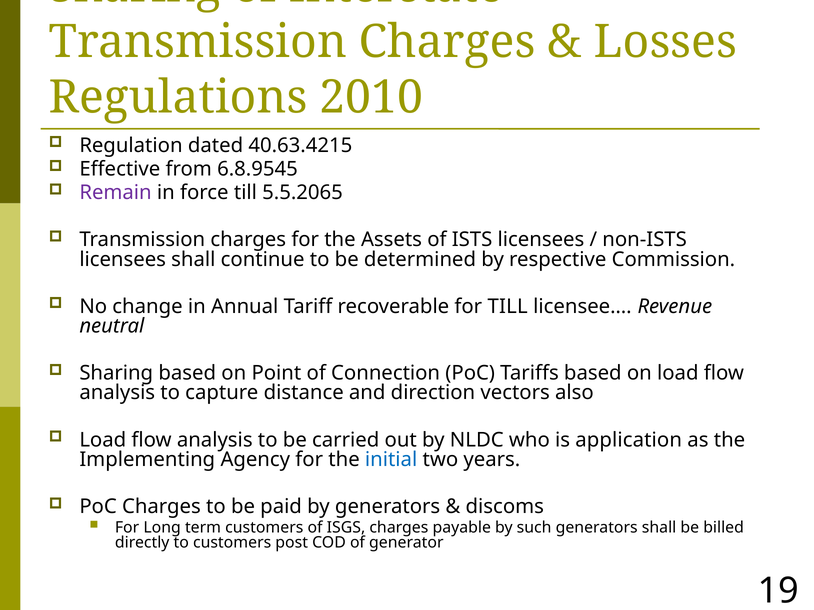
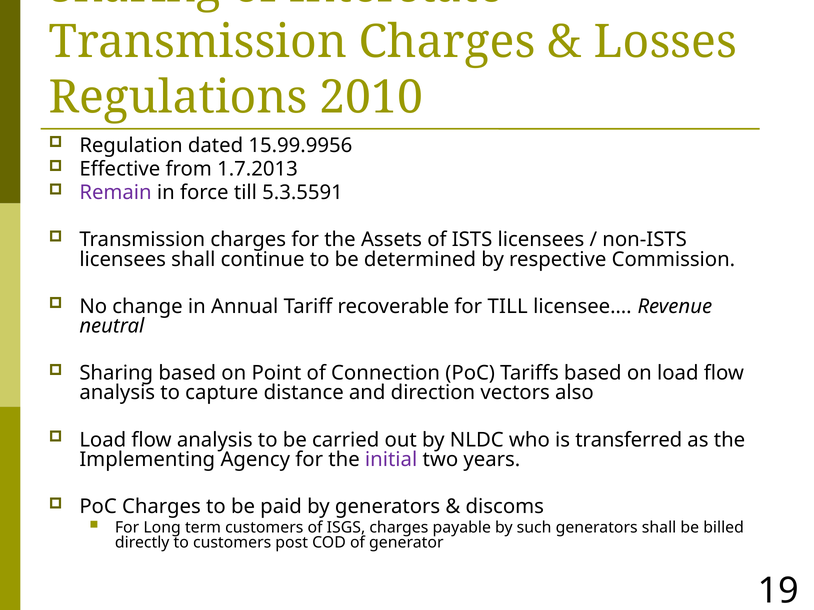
40.63.4215: 40.63.4215 -> 15.99.9956 (300, 146)
6.8.9545: 6.8.9545 -> 1.7.2013 (257, 169)
5.5.2065: 5.5.2065 -> 5.3.5591 (303, 193)
application: application -> transferred (629, 440)
initial colour: blue -> purple (391, 460)
